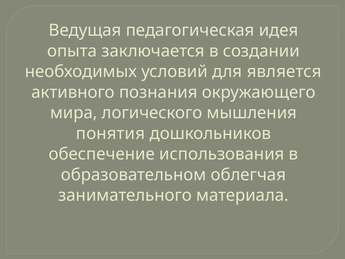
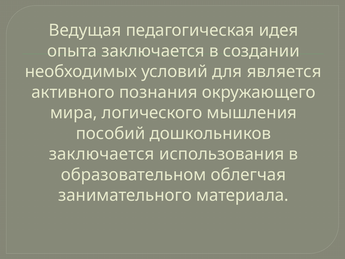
понятия: понятия -> пособий (111, 133)
обеспечение: обеспечение -> заключается (102, 154)
